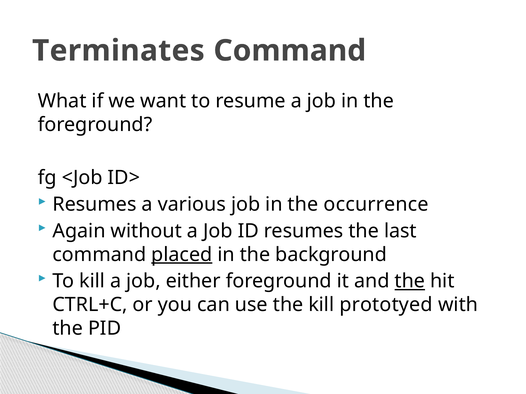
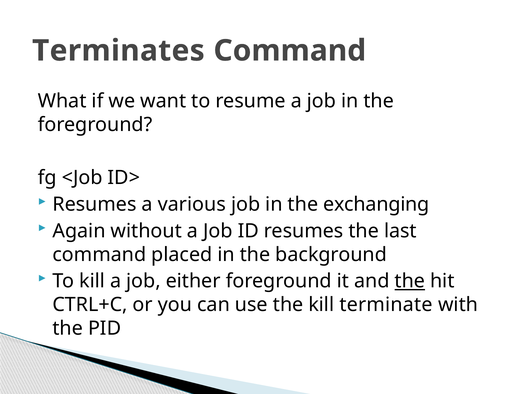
occurrence: occurrence -> exchanging (376, 205)
placed underline: present -> none (182, 255)
prototyed: prototyed -> terminate (386, 305)
